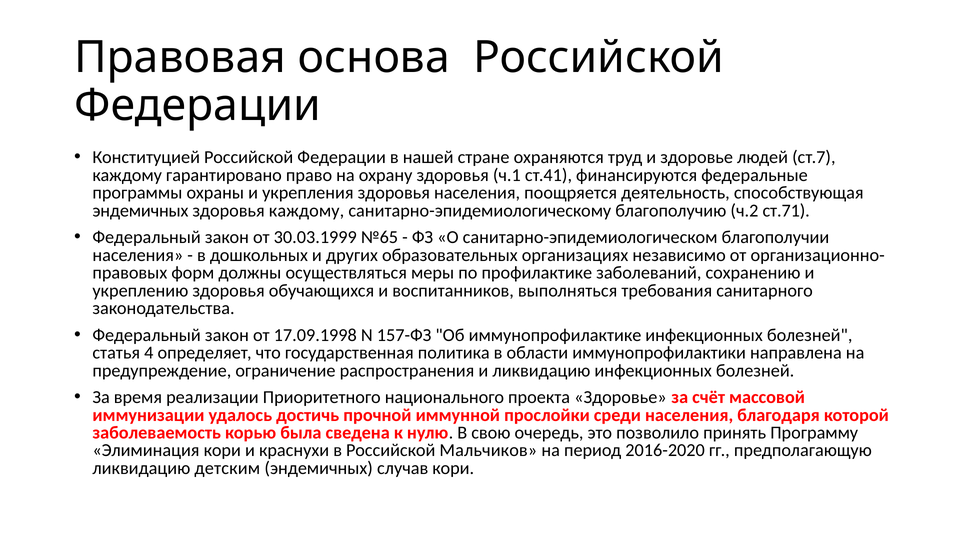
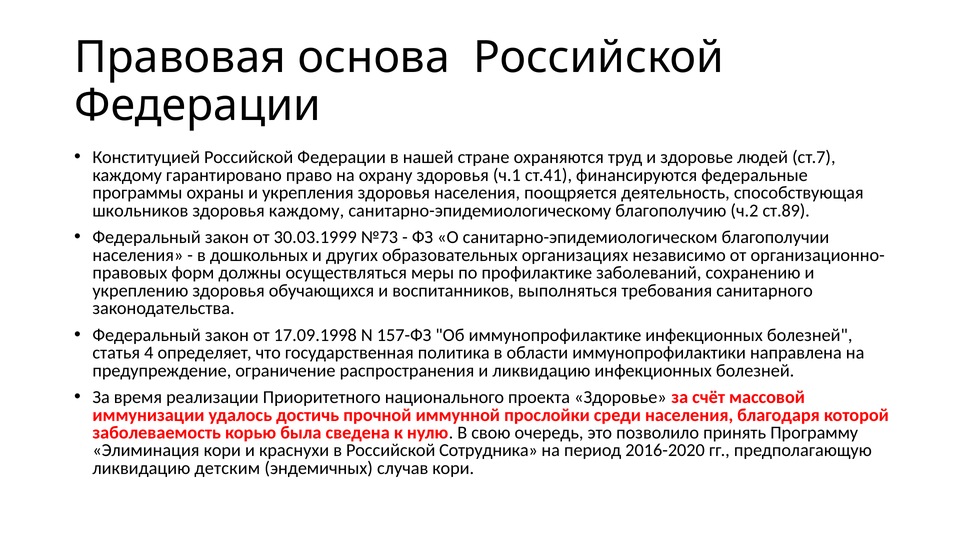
эндемичных: эндемичных -> школьников (140, 211)
ст.71: ст.71 -> ст.89 (786, 211)
№65: №65 -> №73 (380, 238)
Мальчиков: Мальчиков -> Сотрудника (488, 451)
